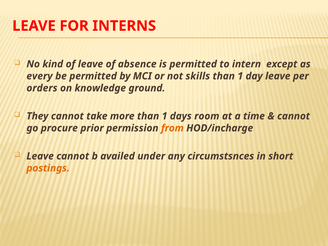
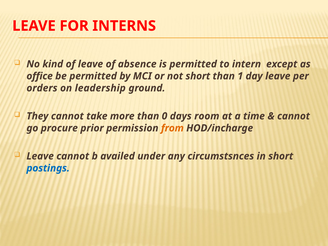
every: every -> office (40, 76)
not skills: skills -> short (198, 76)
knowledge: knowledge -> leadership (100, 88)
more than 1: 1 -> 0 (165, 116)
postings colour: orange -> blue (48, 168)
